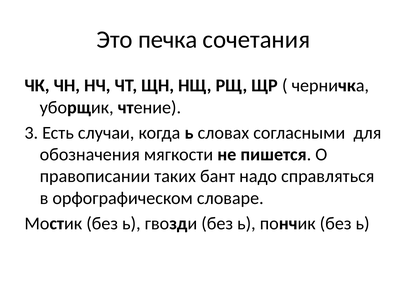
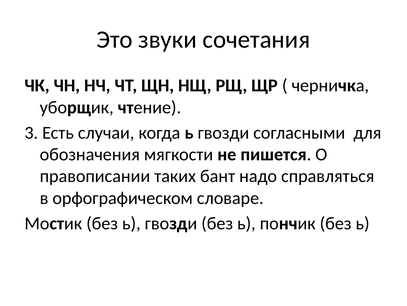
печка: печка -> звуки (168, 39)
когда ь словах: словах -> гвозди (223, 132)
